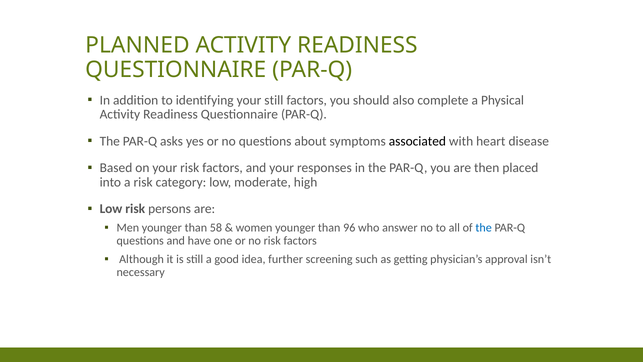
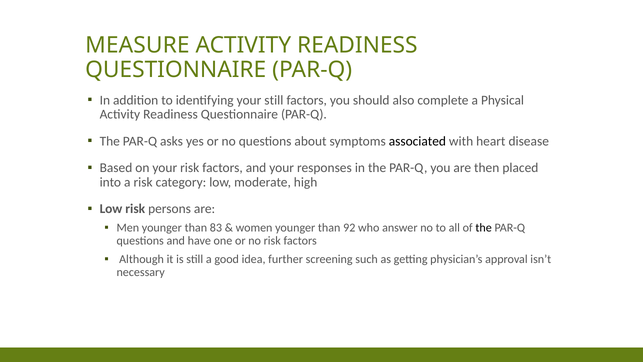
PLANNED: PLANNED -> MEASURE (137, 45)
58: 58 -> 83 (216, 228)
96: 96 -> 92 (349, 228)
the colour: blue -> black (484, 228)
